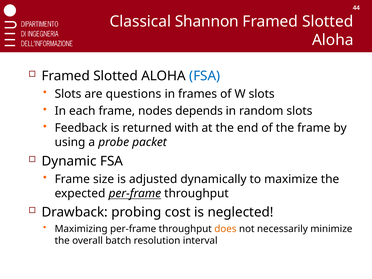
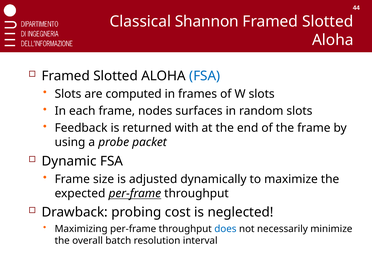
questions: questions -> computed (134, 94)
depends: depends -> surfaces (199, 111)
does colour: orange -> blue (225, 229)
